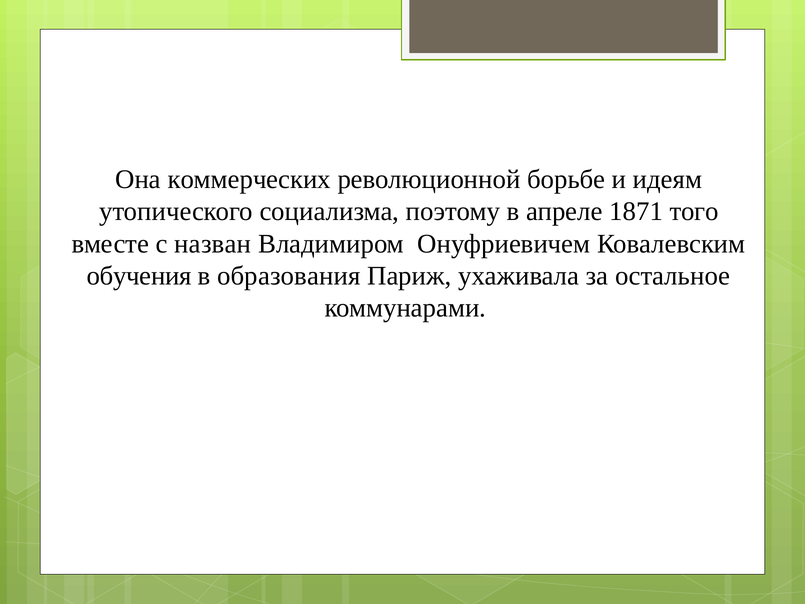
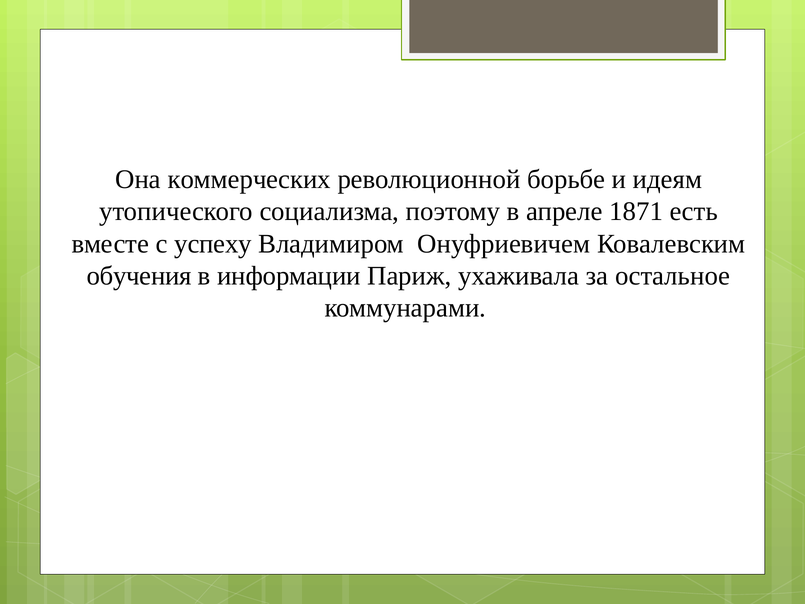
того: того -> есть (694, 211)
назван: назван -> успеху (213, 244)
образования: образования -> информации (289, 276)
